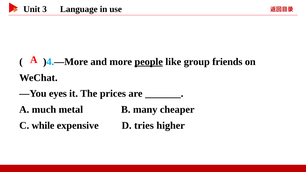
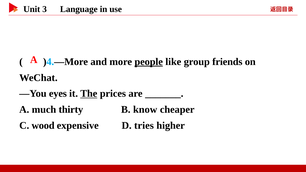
The underline: none -> present (89, 94)
metal: metal -> thirty (71, 110)
many: many -> know (145, 110)
while: while -> wood (43, 125)
